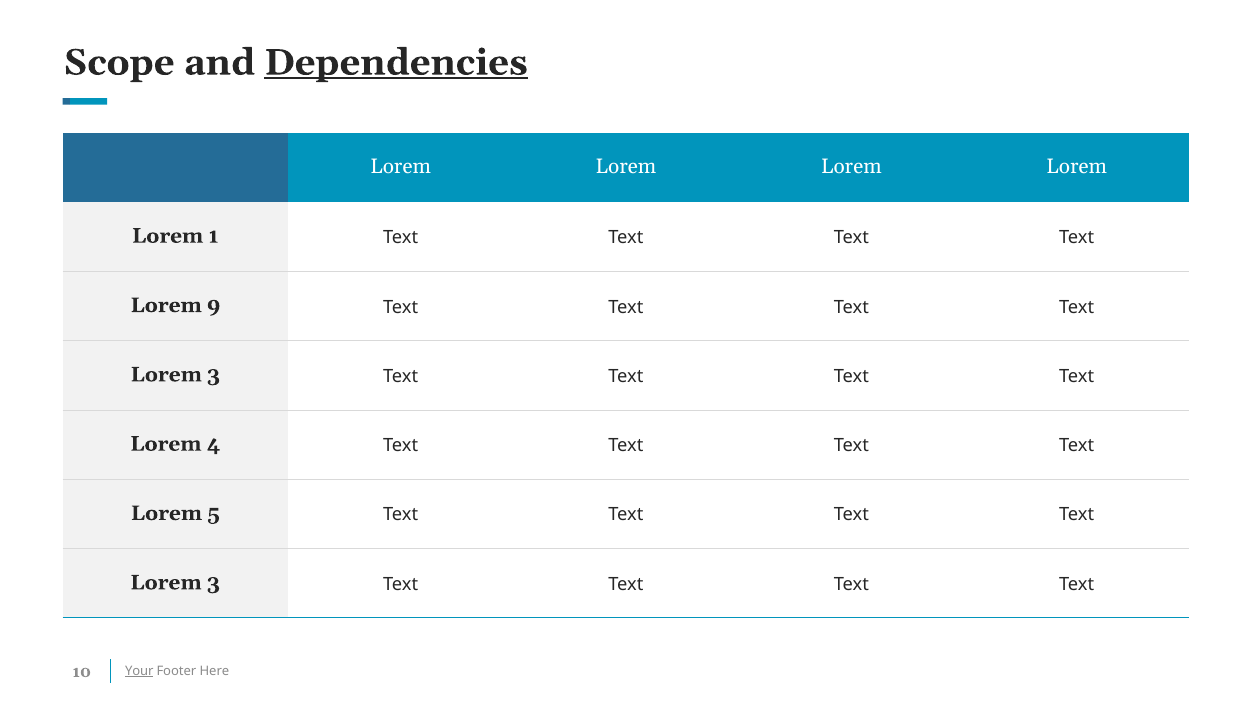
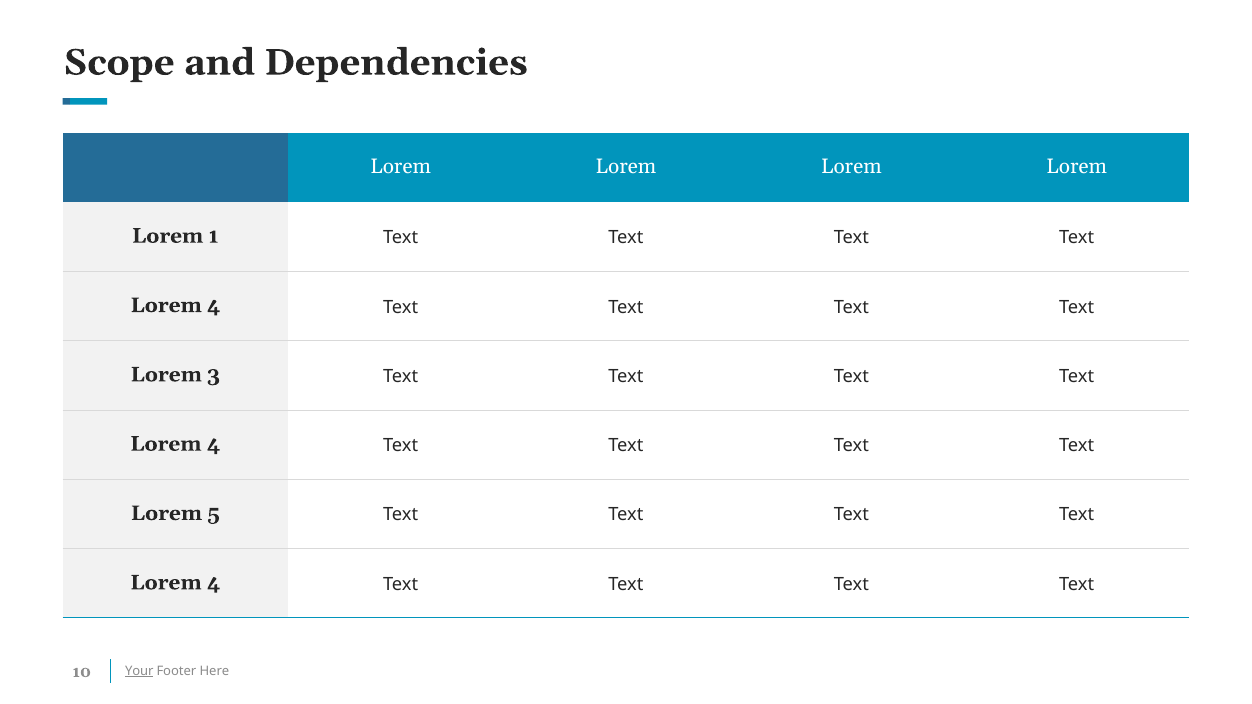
Dependencies underline: present -> none (396, 62)
9: 9 -> 4 (214, 305)
3: 3 -> 4 (214, 583)
